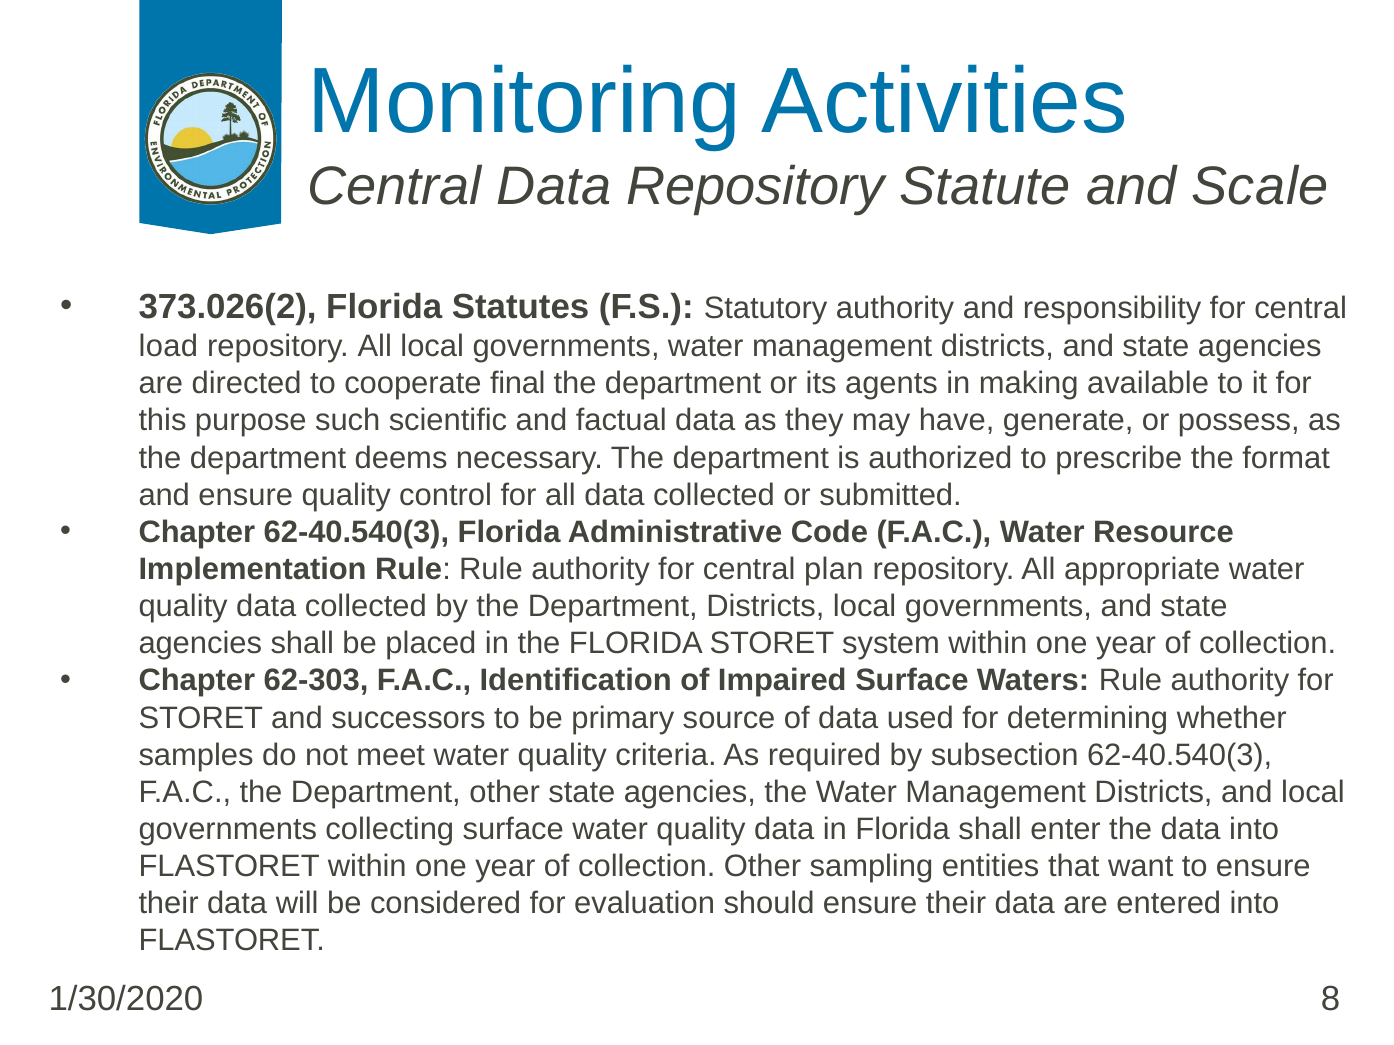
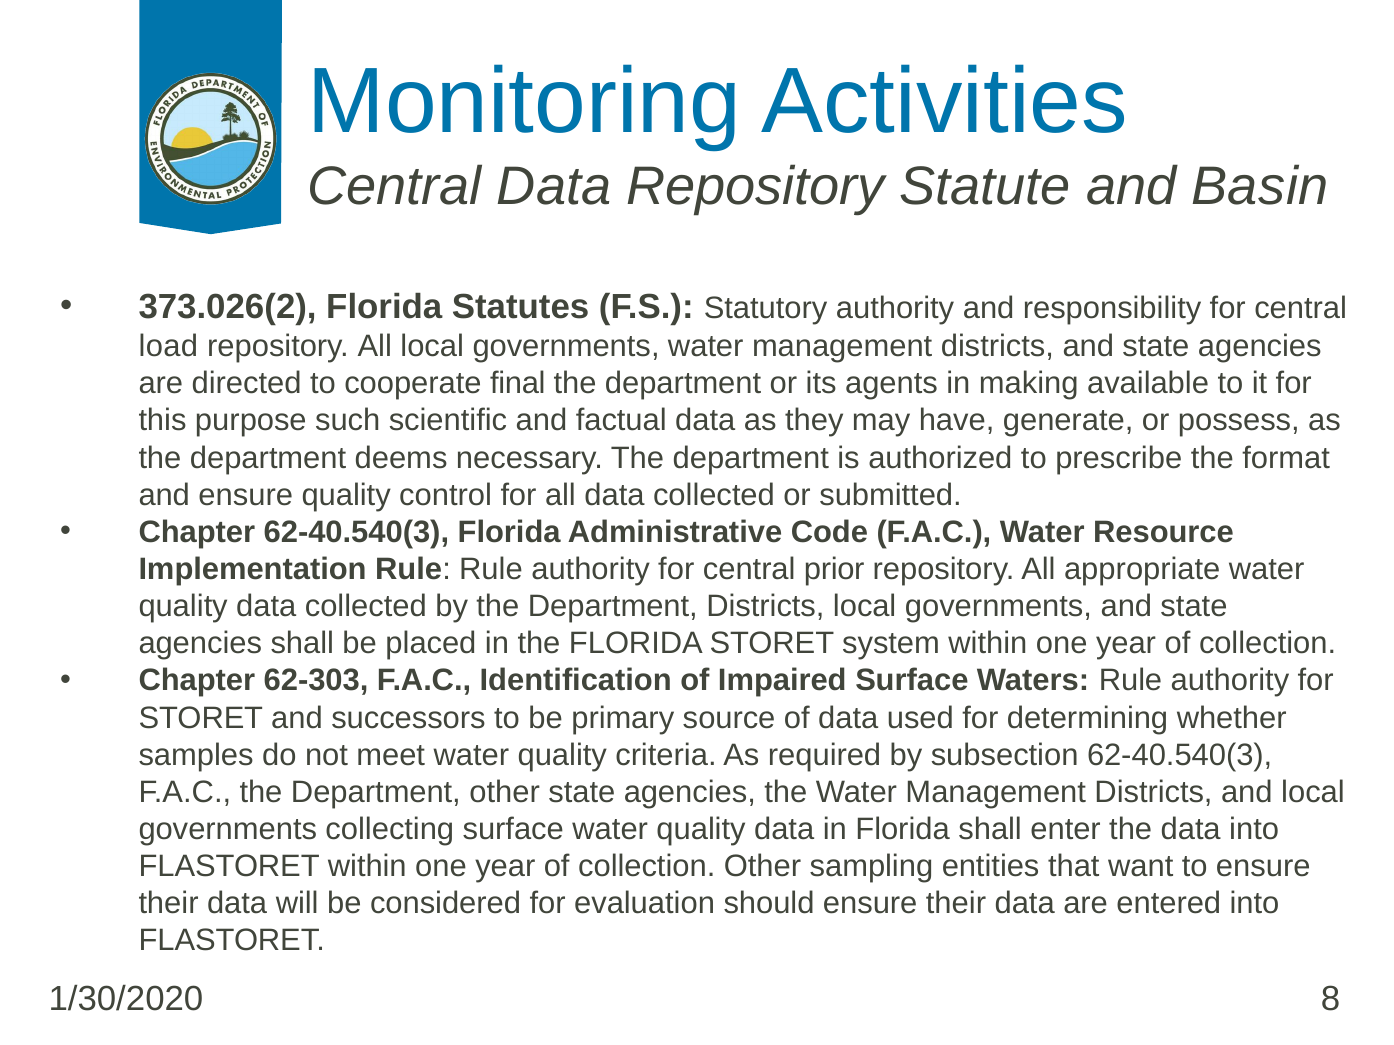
Scale: Scale -> Basin (1260, 187)
plan: plan -> prior (834, 570)
